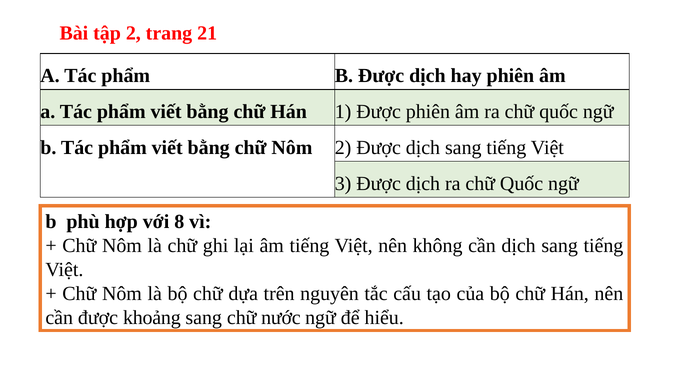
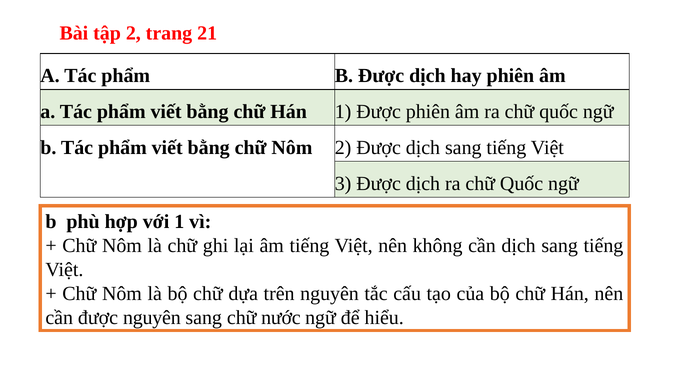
với 8: 8 -> 1 (179, 221)
được khoảng: khoảng -> nguyên (152, 317)
